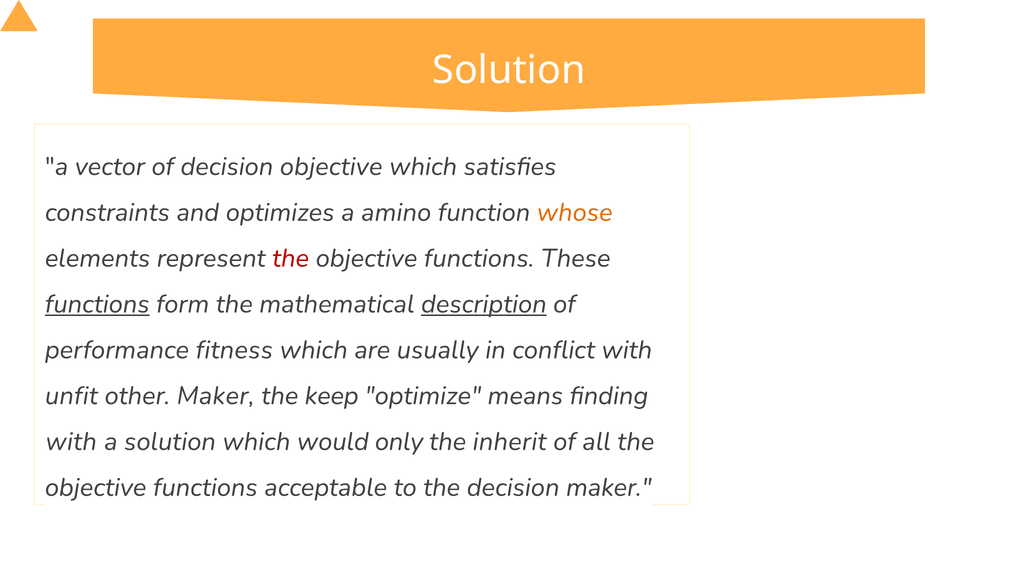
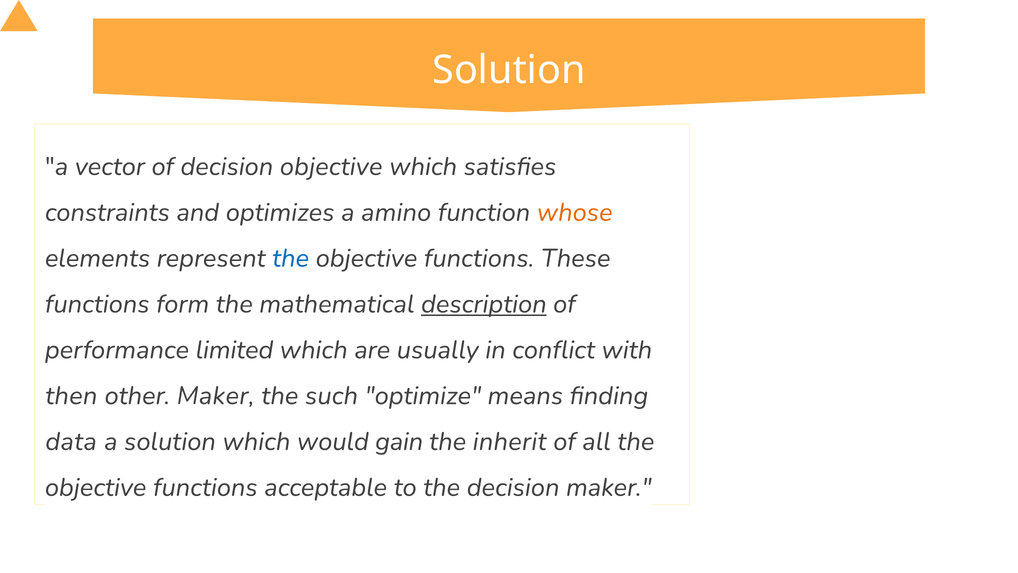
the colour: red -> blue (291, 258)
functions underline: present -> none (97, 304)
fitness: fitness -> limited (234, 350)
unfit: unfit -> then (71, 396)
keep: keep -> such (331, 396)
with: with -> data (71, 441)
only: only -> gain (399, 441)
